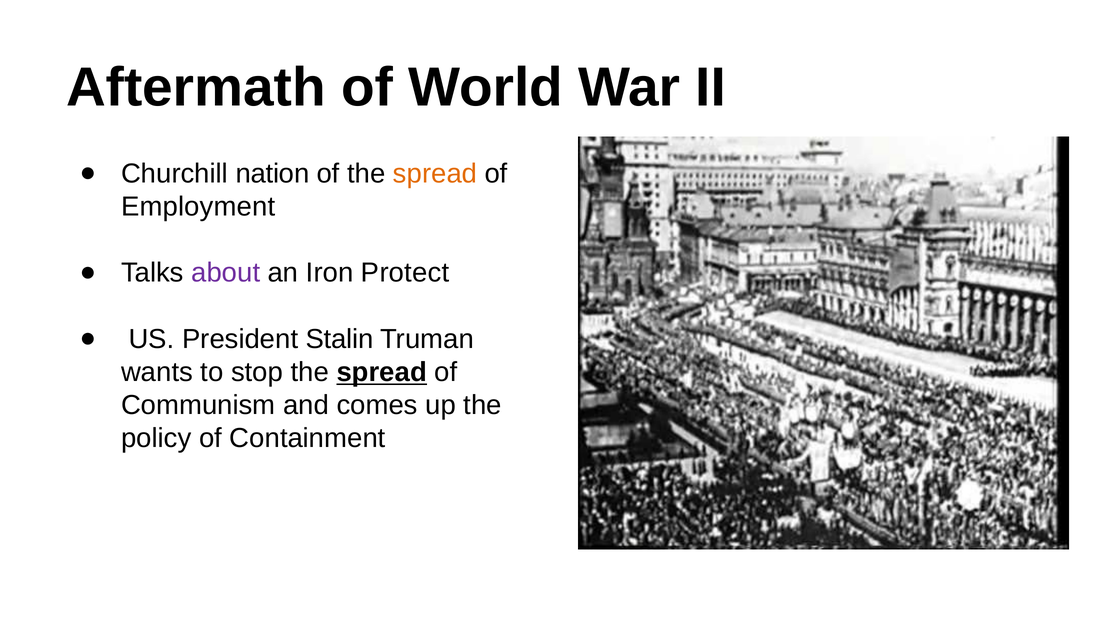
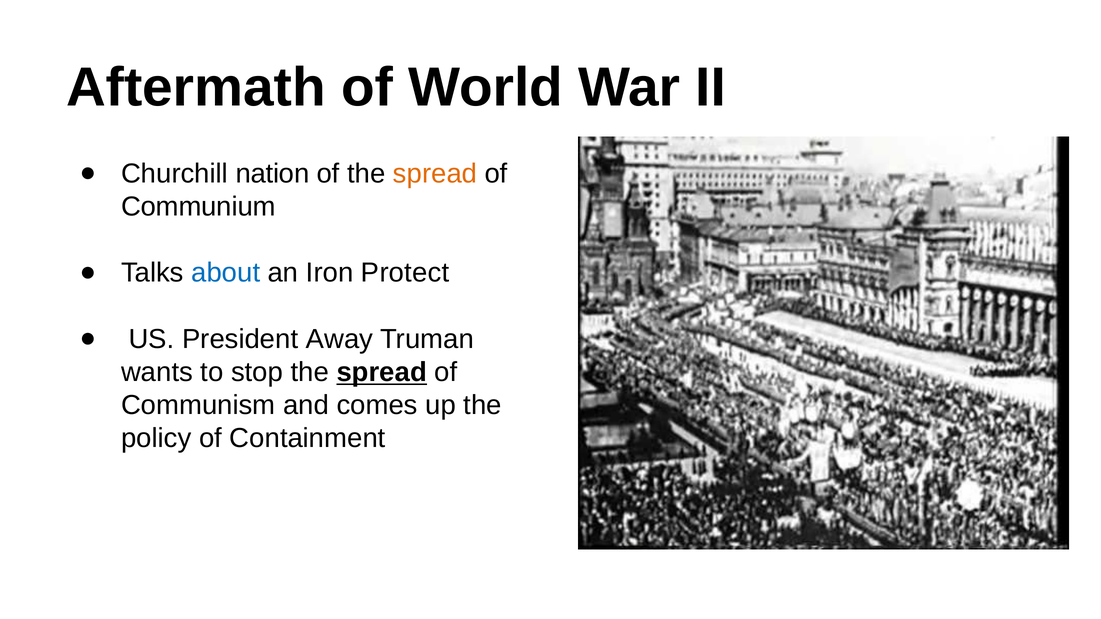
Employment: Employment -> Communium (198, 207)
about colour: purple -> blue (226, 273)
Stalin: Stalin -> Away (340, 339)
